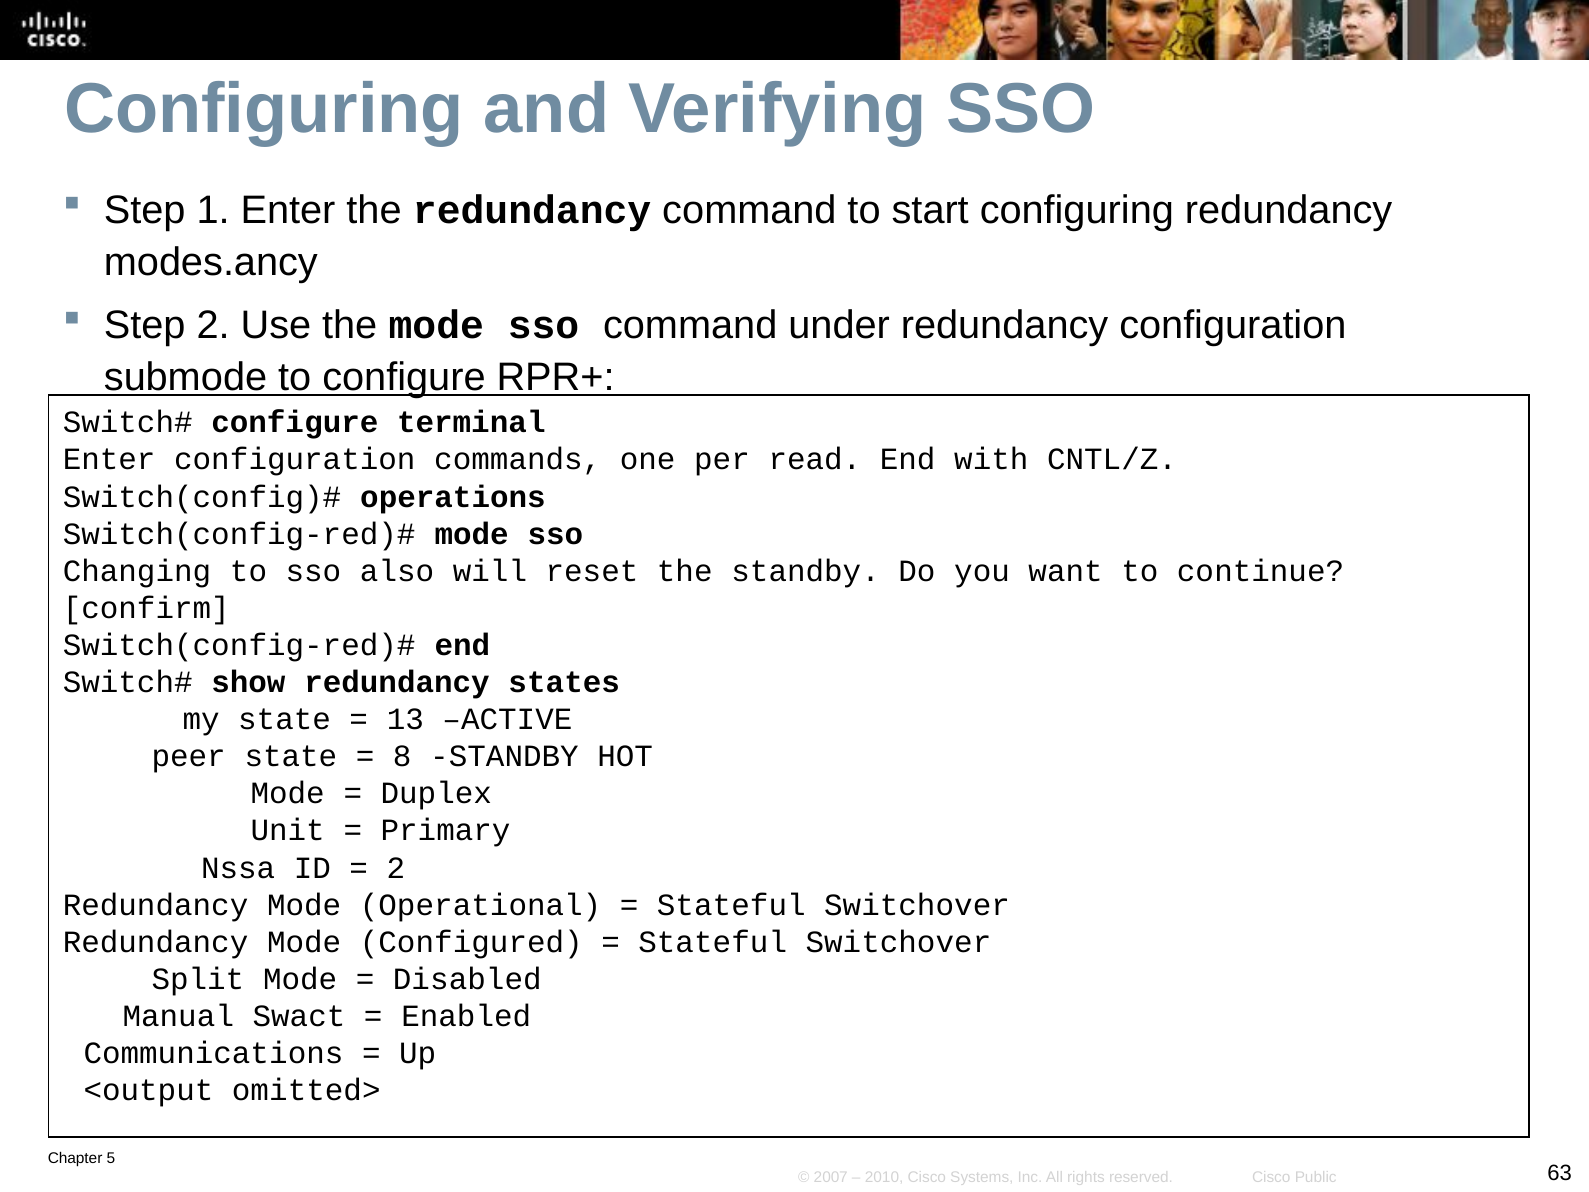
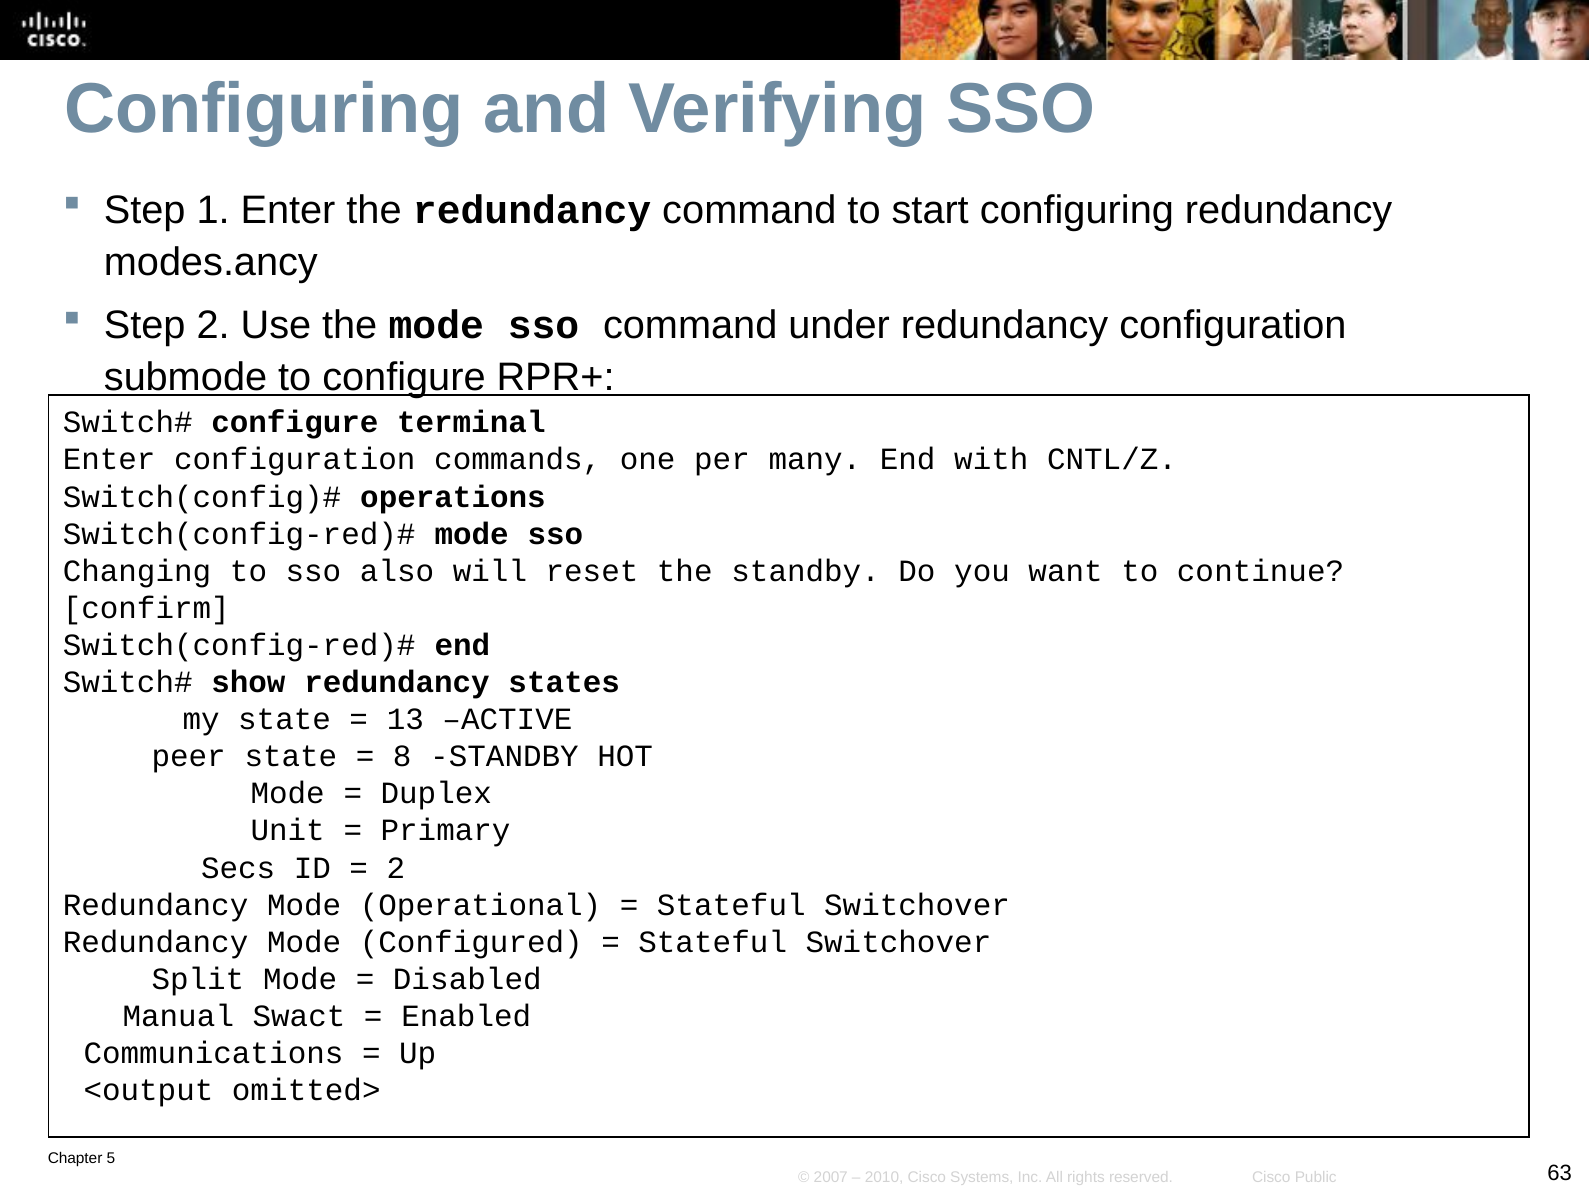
read: read -> many (815, 460)
Nssa: Nssa -> Secs (238, 868)
